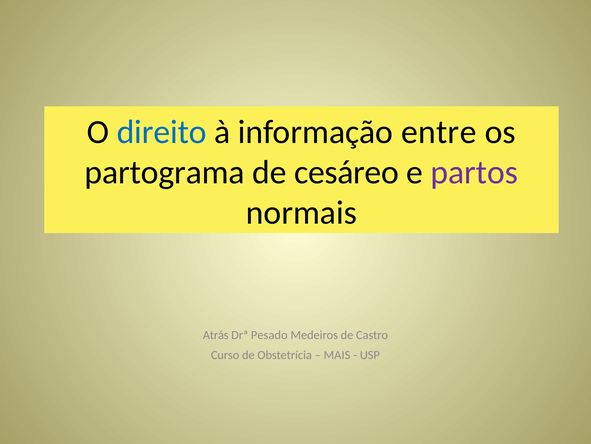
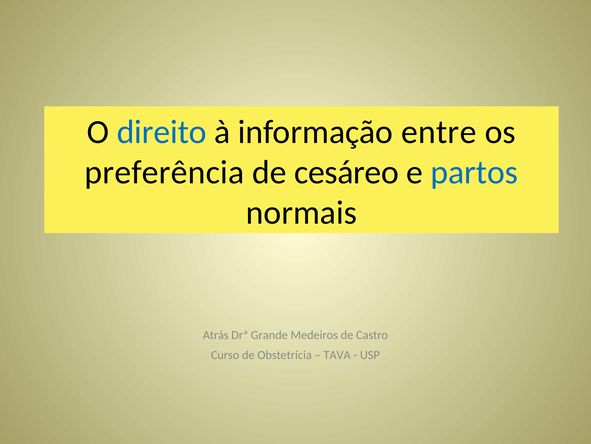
partograma: partograma -> preferência (164, 172)
partos colour: purple -> blue (474, 172)
Pesado: Pesado -> Grande (269, 334)
MAIS: MAIS -> TAVA (337, 354)
